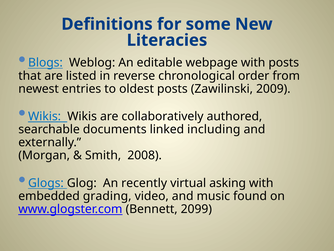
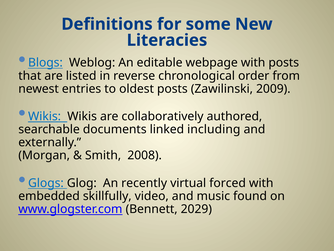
asking: asking -> forced (228, 183)
grading: grading -> skillfully (107, 196)
2099: 2099 -> 2029 (196, 209)
